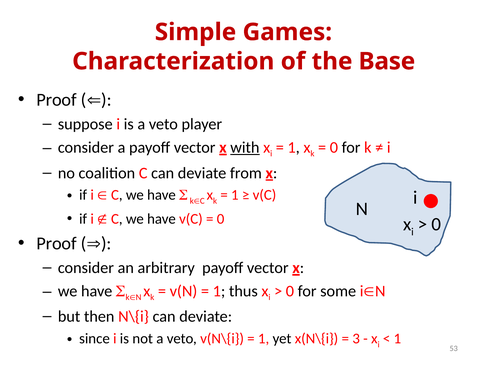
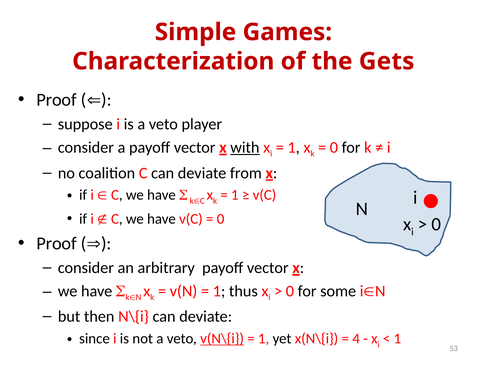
Base: Base -> Gets (387, 61)
v(N\{i underline: none -> present (222, 339)
3: 3 -> 4 (356, 339)
